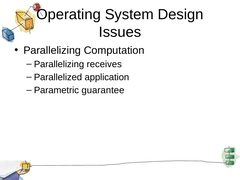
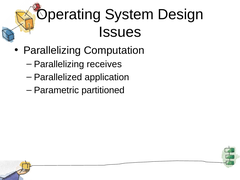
guarantee: guarantee -> partitioned (103, 90)
